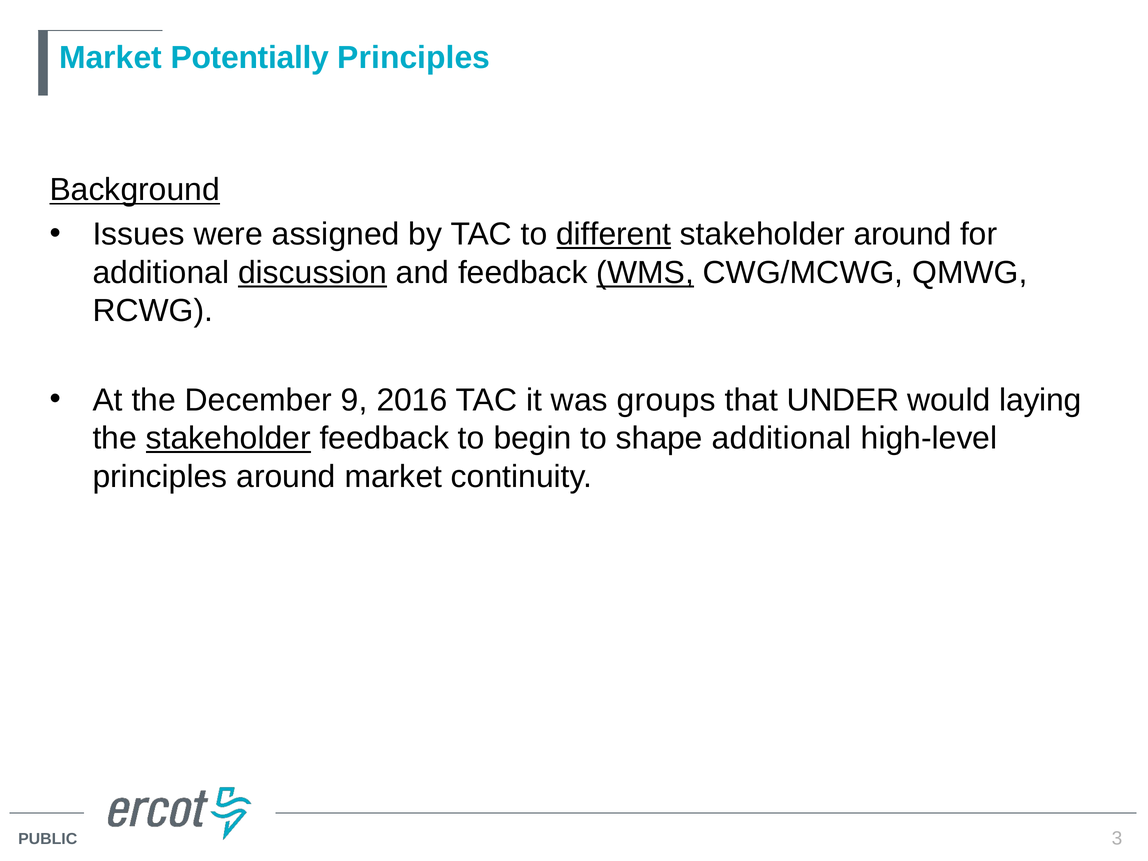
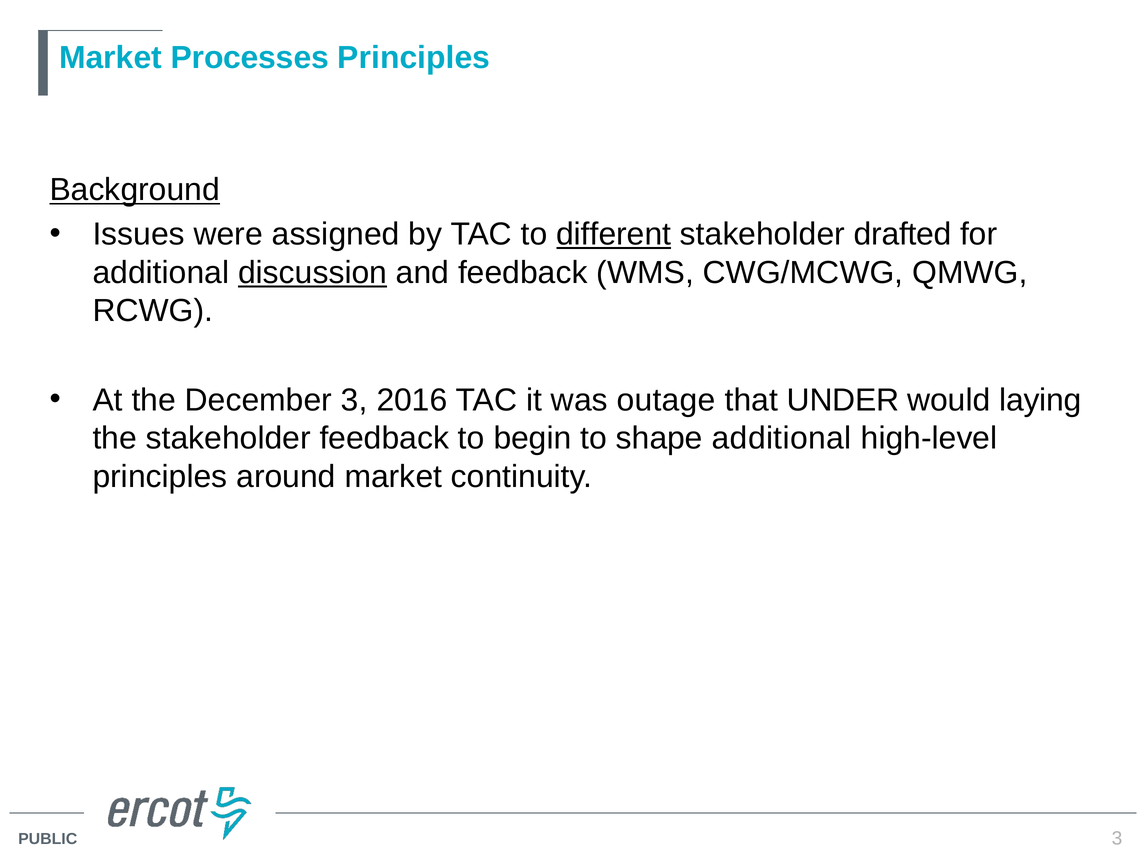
Potentially: Potentially -> Processes (250, 58)
stakeholder around: around -> drafted (903, 234)
WMS underline: present -> none (645, 273)
December 9: 9 -> 3 (354, 400)
groups: groups -> outage (666, 400)
stakeholder underline: present -> none (228, 438)
